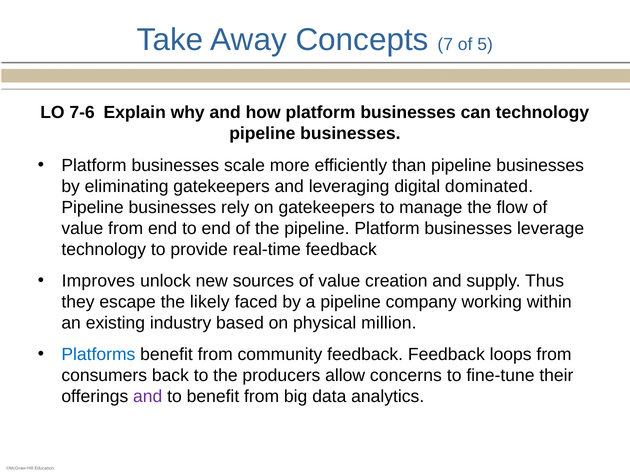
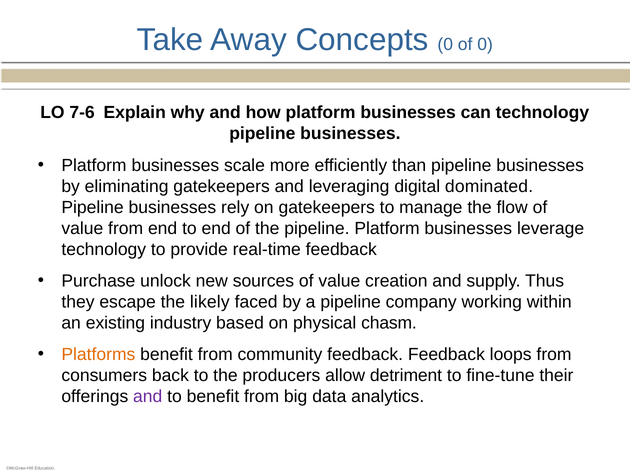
Concepts 7: 7 -> 0 (445, 45)
of 5: 5 -> 0 (485, 45)
Improves: Improves -> Purchase (98, 281)
million: million -> chasm (389, 323)
Platforms colour: blue -> orange (98, 354)
concerns: concerns -> detriment (406, 375)
